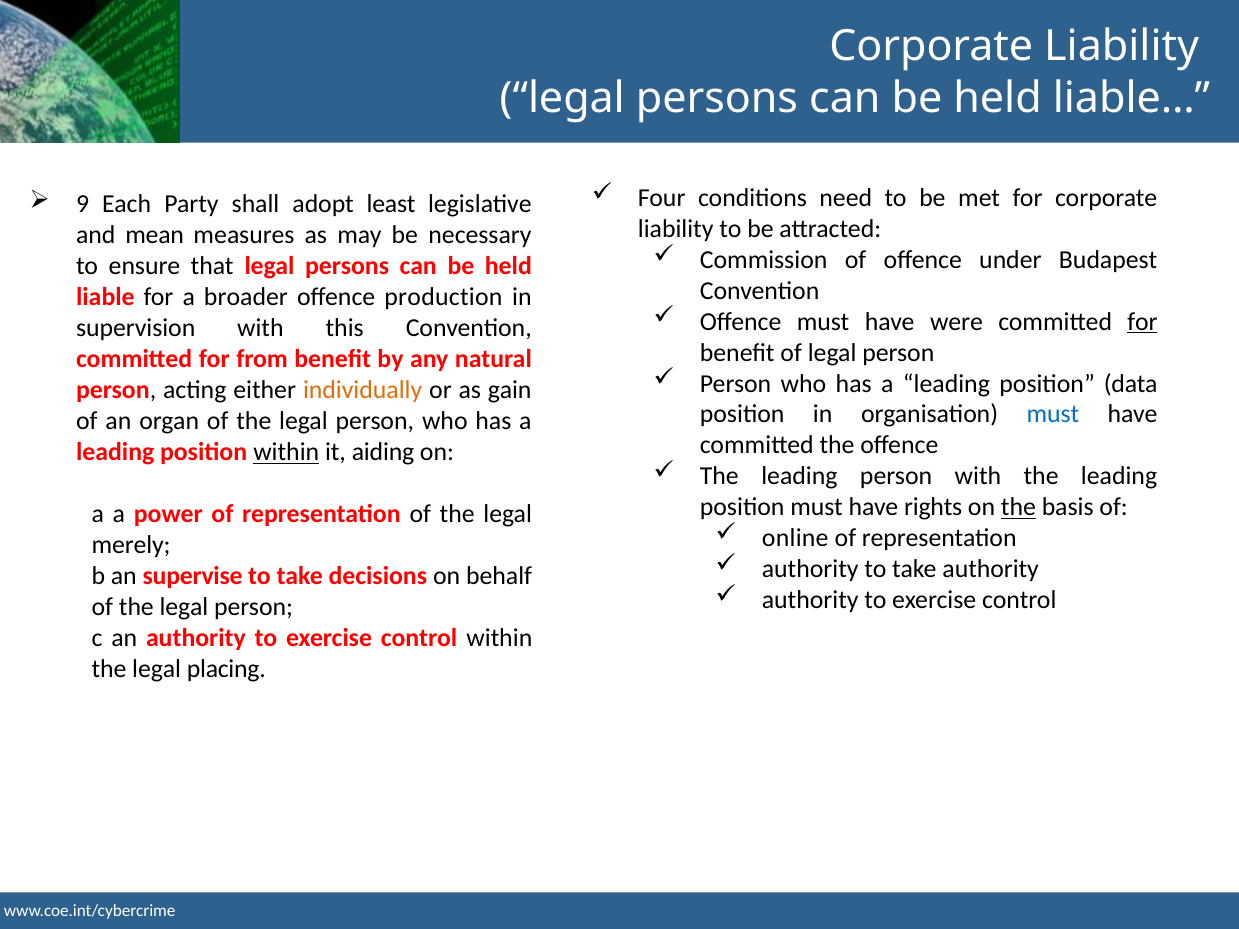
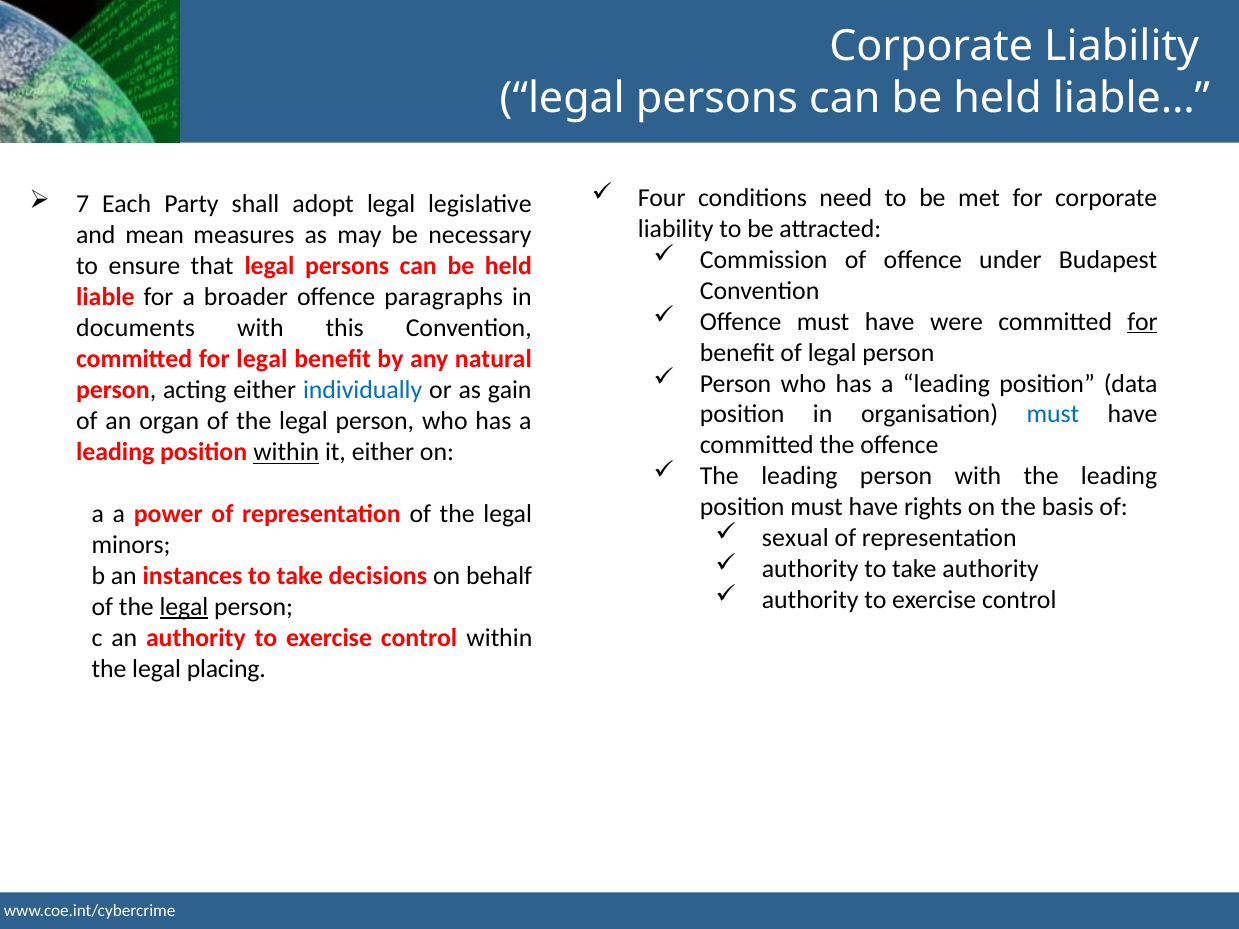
9: 9 -> 7 (83, 205)
adopt least: least -> legal (391, 205)
production: production -> paragraphs (444, 297)
supervision: supervision -> documents (136, 328)
for from: from -> legal (262, 359)
individually colour: orange -> blue (363, 390)
it aiding: aiding -> either (383, 452)
the underline: present -> none (1018, 508)
online: online -> sexual (795, 538)
merely: merely -> minors (131, 545)
supervise: supervise -> instances (193, 576)
legal underline: none -> present (184, 607)
